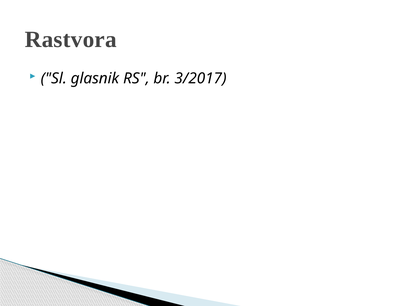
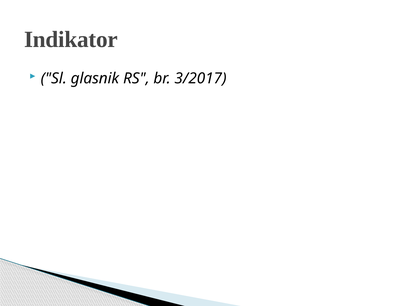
Rastvora: Rastvora -> Indikator (71, 39)
